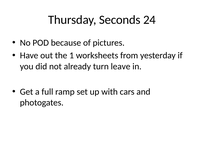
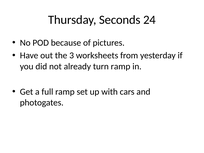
1: 1 -> 3 (72, 55)
turn leave: leave -> ramp (121, 66)
